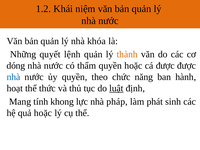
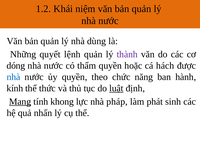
khóa: khóa -> dùng (97, 41)
thành colour: orange -> purple (127, 54)
cá được: được -> hách (165, 66)
hoạt: hoạt -> kính (15, 88)
Mang underline: none -> present (20, 102)
quả hoặc: hoặc -> nhấn (43, 113)
